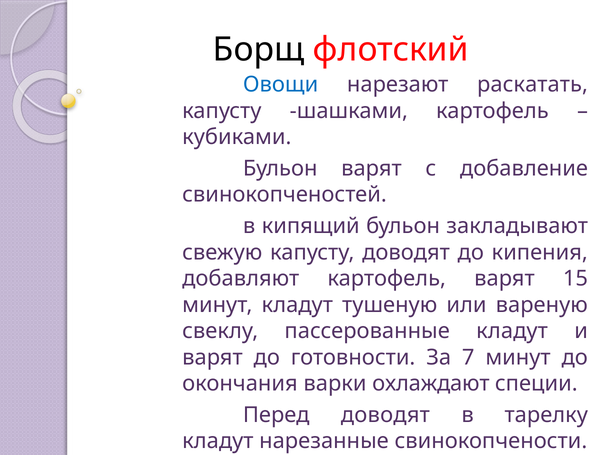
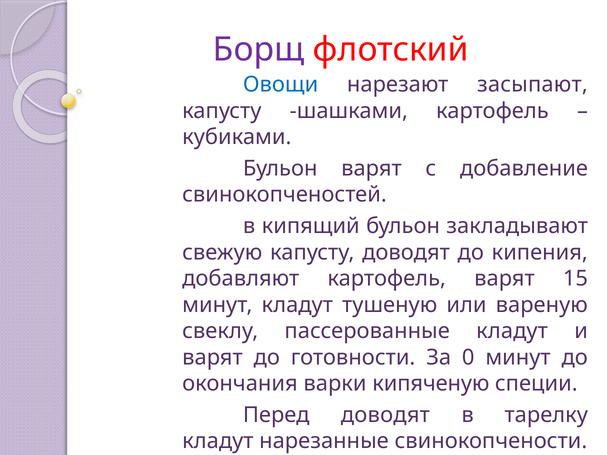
Борщ colour: black -> purple (259, 49)
раскатать: раскатать -> засыпают (532, 85)
7: 7 -> 0 (468, 358)
охлаждают: охлаждают -> кипяченую (431, 384)
